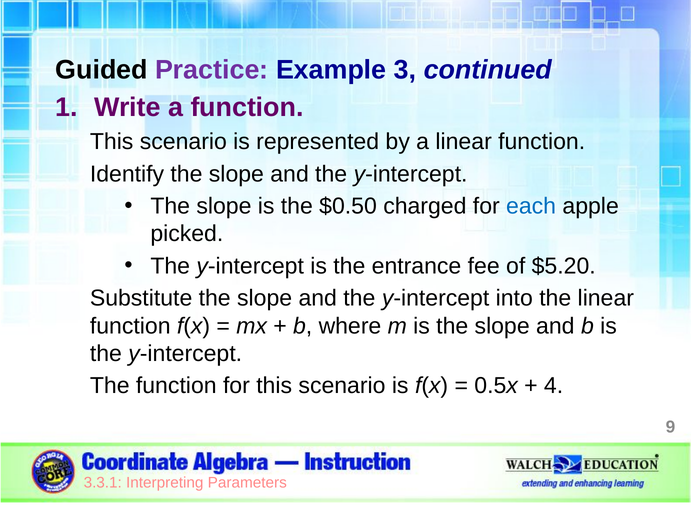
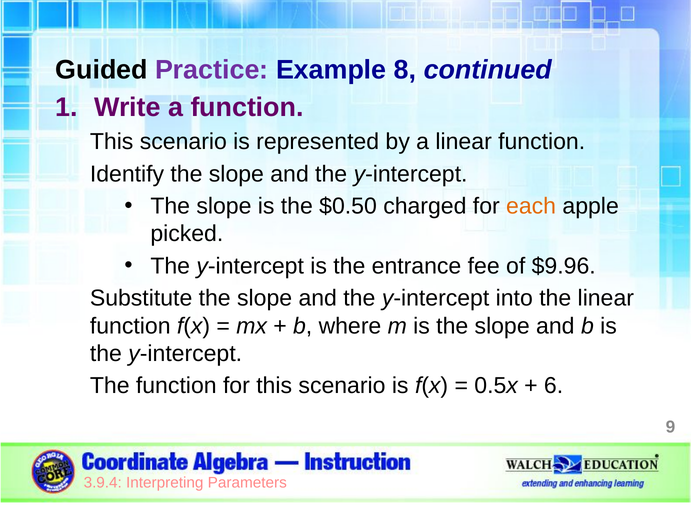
3: 3 -> 8 (405, 70)
each colour: blue -> orange (531, 206)
$5.20: $5.20 -> $9.96 (564, 266)
4: 4 -> 6 (554, 386)
3.3.1: 3.3.1 -> 3.9.4 (103, 483)
